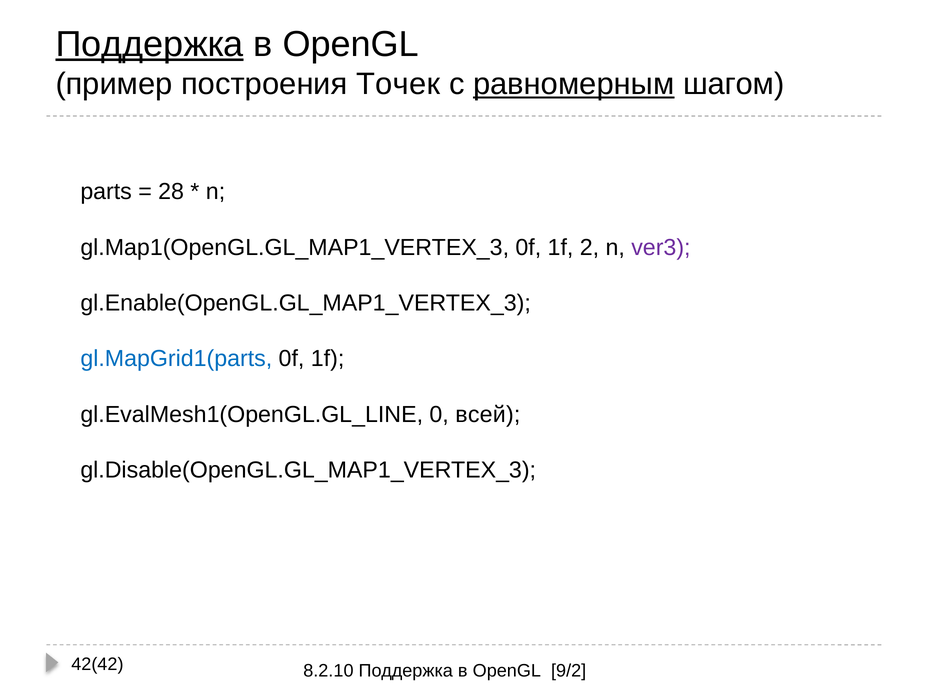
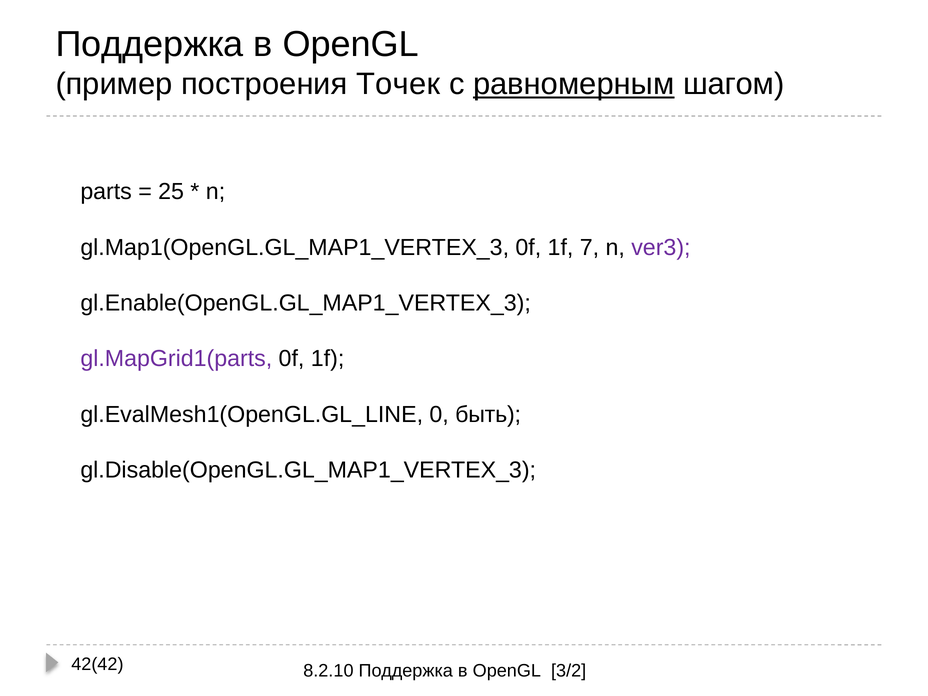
Поддержка underline: present -> none (149, 44)
28: 28 -> 25 (171, 192)
2: 2 -> 7 (589, 247)
gl.MapGrid1(parts colour: blue -> purple (176, 359)
всей: всей -> быть (488, 414)
9/2: 9/2 -> 3/2 (569, 671)
